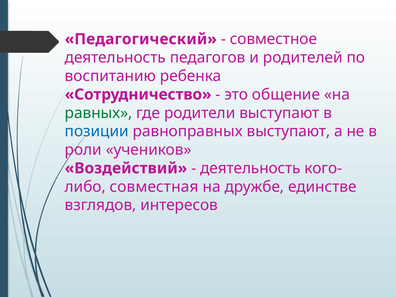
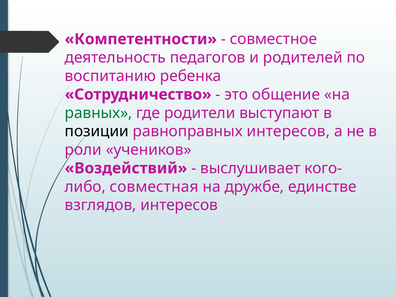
Педагогический: Педагогический -> Компетентности (141, 39)
позиции colour: blue -> black (97, 131)
равноправных выступают: выступают -> интересов (288, 131)
деятельность: деятельность -> выслушивает (250, 168)
